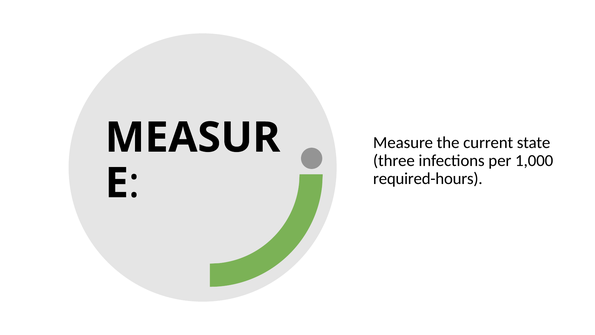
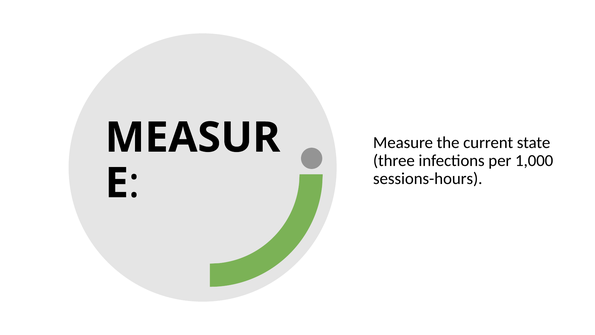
required-hours: required-hours -> sessions-hours (428, 179)
